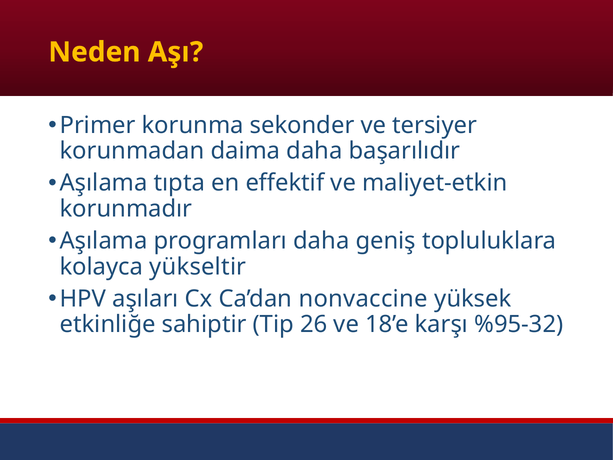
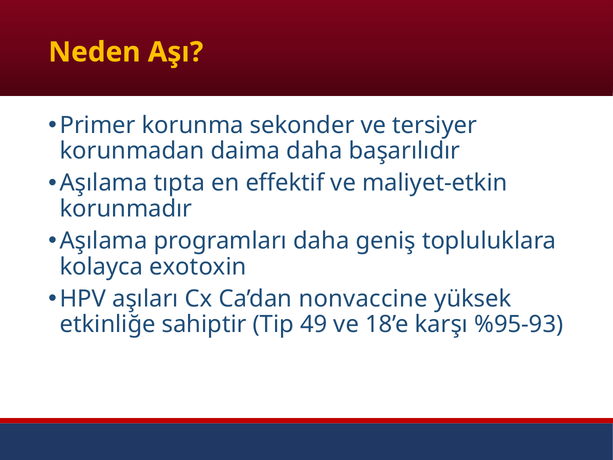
yükseltir: yükseltir -> exotoxin (198, 267)
26: 26 -> 49 (314, 324)
%95-32: %95-32 -> %95-93 (519, 324)
